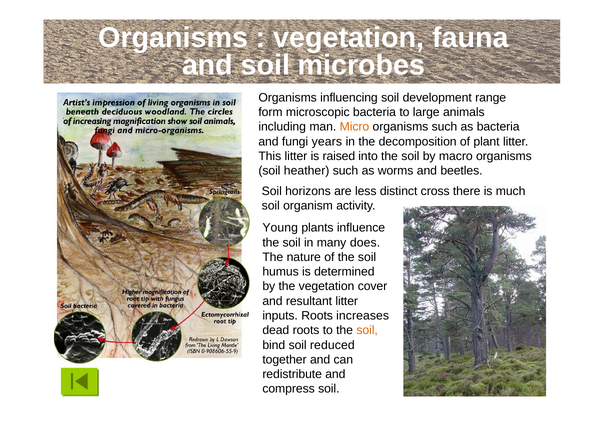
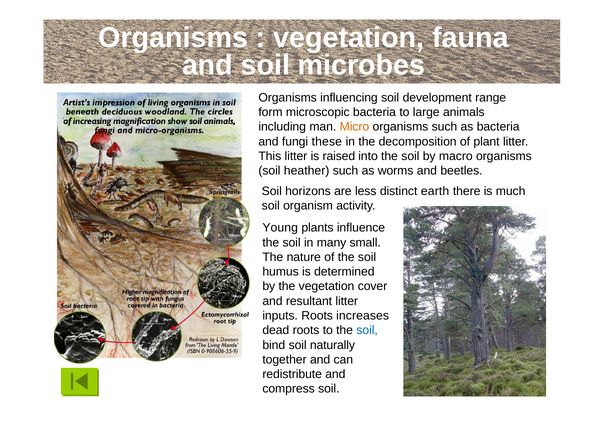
years: years -> these (327, 142)
cross: cross -> earth (435, 191)
does: does -> small (365, 243)
soil colour: orange -> blue (367, 330)
reduced: reduced -> naturally (332, 345)
